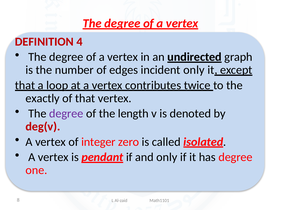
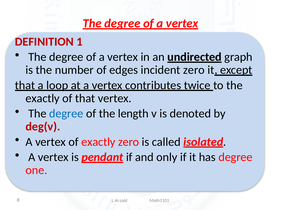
4: 4 -> 1 (79, 42)
incident only: only -> zero (194, 70)
degree colour: purple -> blue (66, 114)
of integer: integer -> exactly (98, 142)
